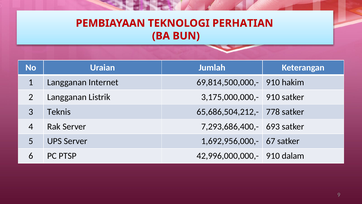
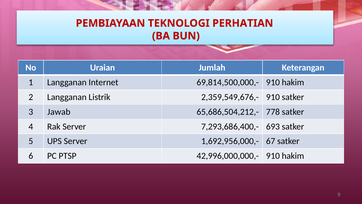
3,175,000,000,-: 3,175,000,000,- -> 2,359,549,676,- (230, 97)
Teknis: Teknis -> Jawab (59, 112)
42,996,000,000,- 910 dalam: dalam -> hakim (293, 156)
